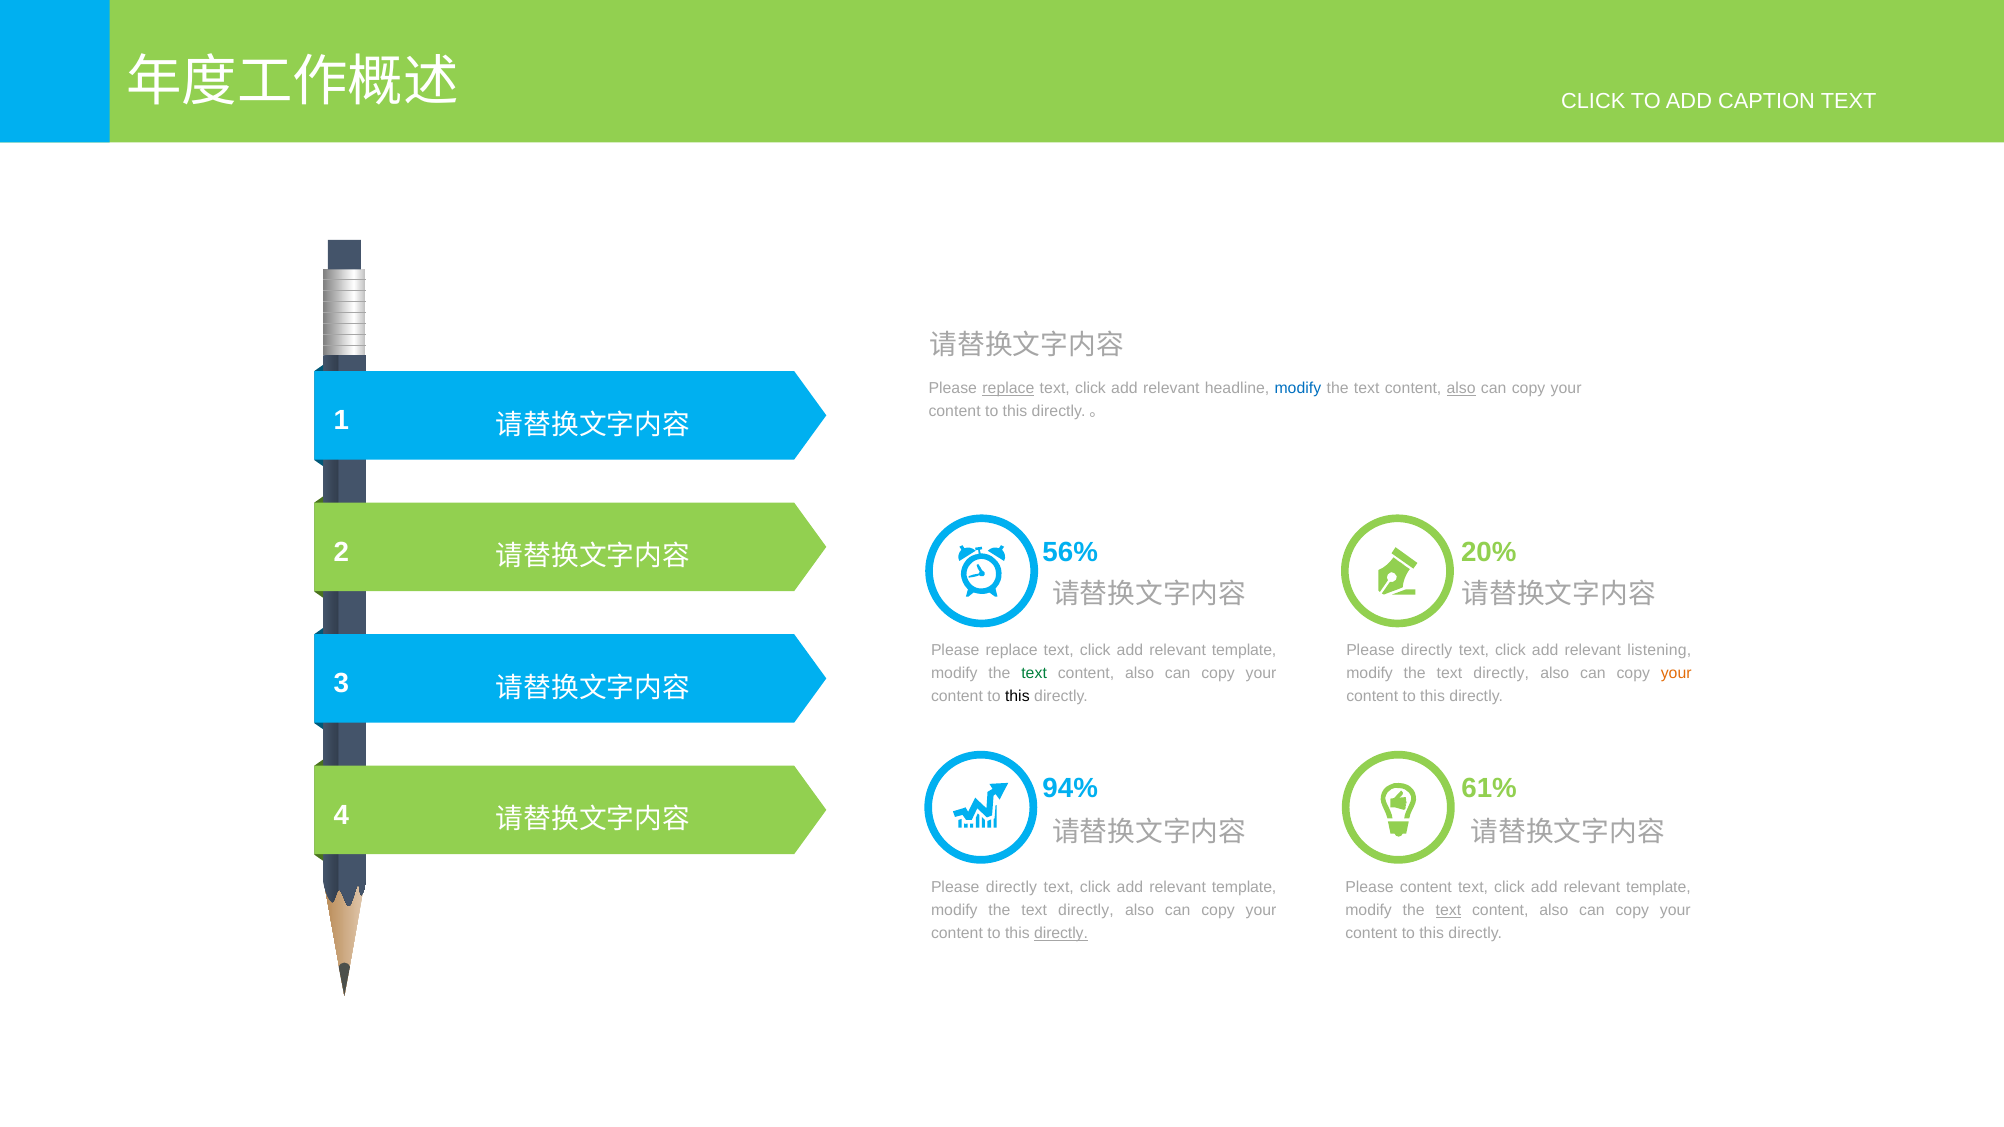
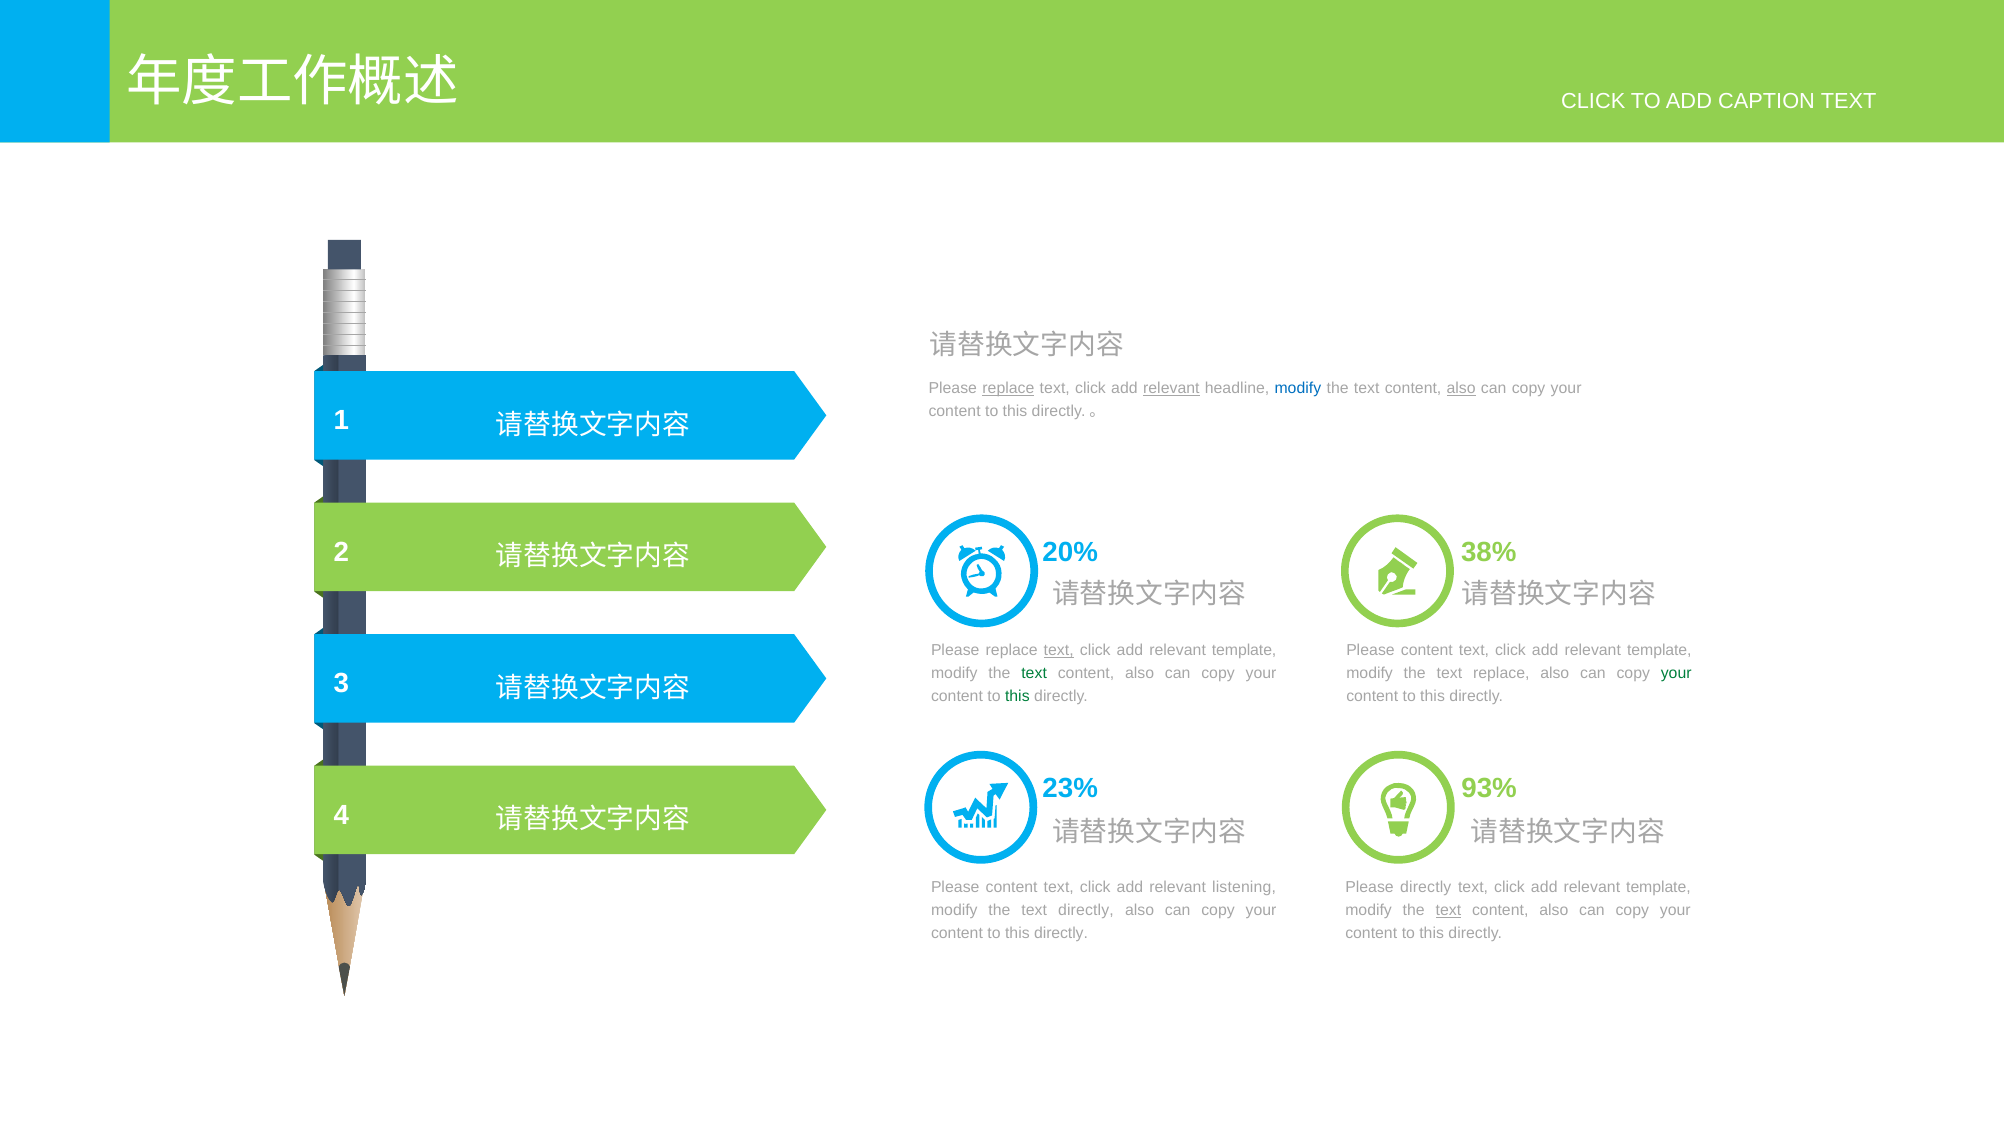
relevant underline: none -> present (1171, 388)
56%: 56% -> 20% (1070, 553)
20%: 20% -> 38% (1489, 553)
text underline: none -> present (1059, 650)
directly: directly -> content (1427, 650)
listening: listening -> template (1659, 650)
directly: directly -> replace (1501, 673)
your colour: orange -> green (1676, 673)
this colour: black -> green (1017, 696)
94%: 94% -> 23% (1070, 788)
61%: 61% -> 93% (1489, 788)
directly: directly -> content (1012, 888)
template: template -> listening (1244, 888)
Please content: content -> directly (1426, 888)
directly underline: present -> none (1061, 933)
